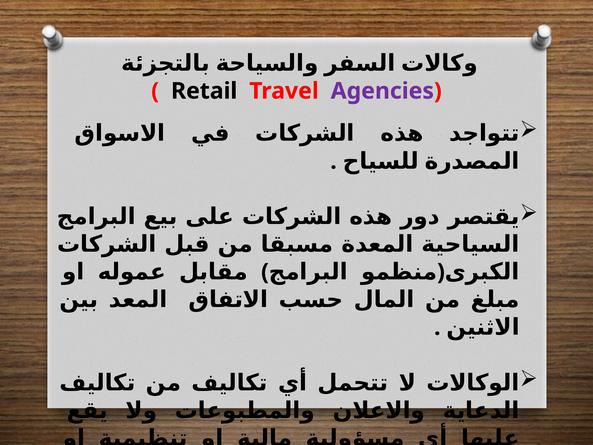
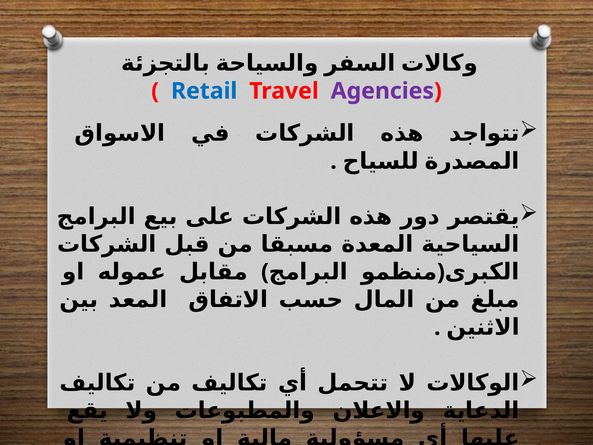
Retail colour: black -> blue (204, 91)
